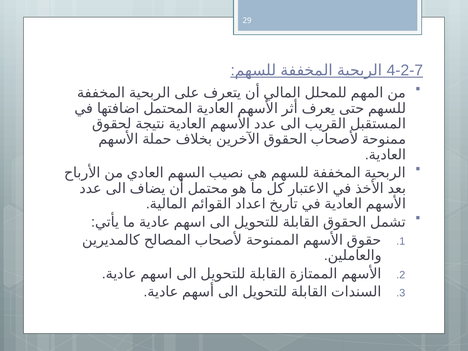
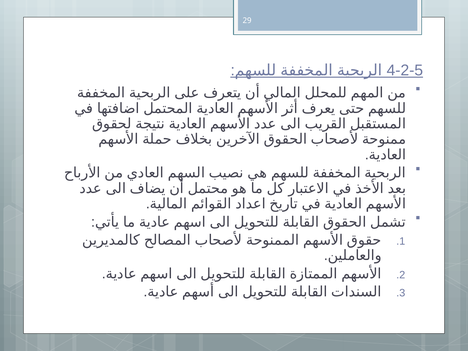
4-2-7: 4-2-7 -> 4-2-5 (405, 70)
